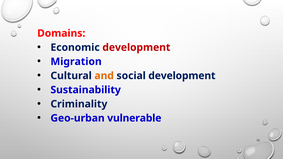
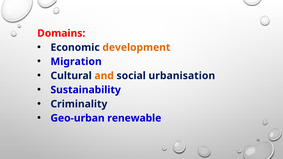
development colour: red -> orange (136, 47)
social development: development -> urbanisation (182, 76)
vulnerable: vulnerable -> renewable (134, 118)
